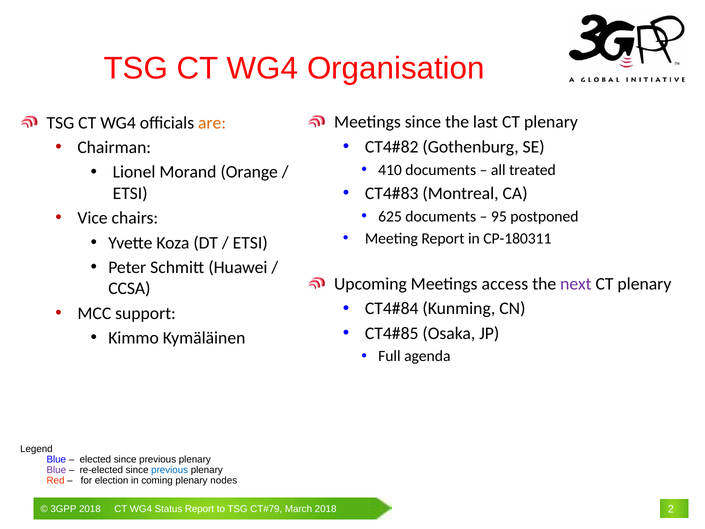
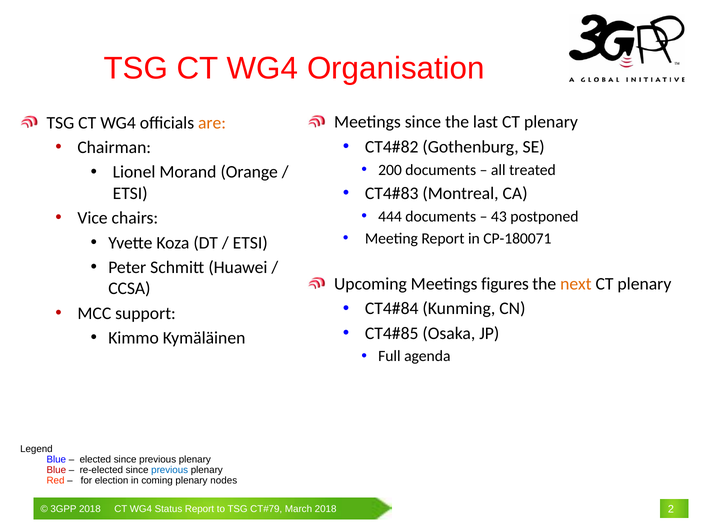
410: 410 -> 200 (390, 170)
625: 625 -> 444 (390, 216)
95: 95 -> 43 (499, 216)
CP-180311: CP-180311 -> CP-180071 (517, 238)
access: access -> figures (505, 284)
next colour: purple -> orange (576, 284)
Blue colour: purple -> red (56, 470)
